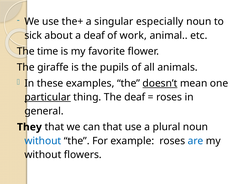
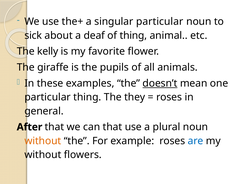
singular especially: especially -> particular (160, 22)
of work: work -> thing (133, 35)
time: time -> kelly (48, 51)
particular underline: present -> none (48, 97)
The deaf: deaf -> they (135, 97)
They: They -> After (30, 127)
without colour: blue -> orange (43, 141)
